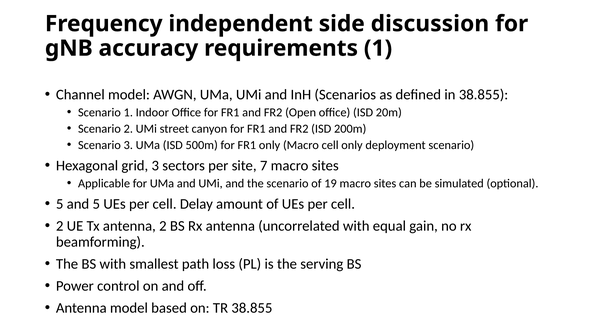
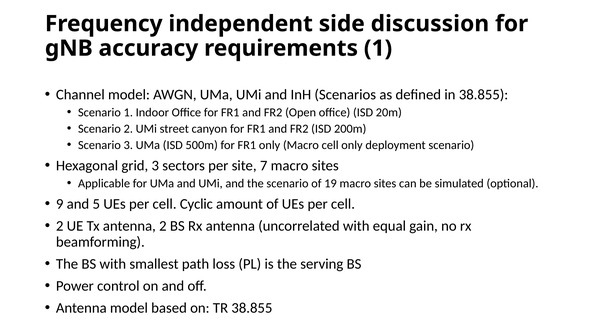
5: 5 -> 9 (60, 204)
Delay: Delay -> Cyclic (196, 204)
